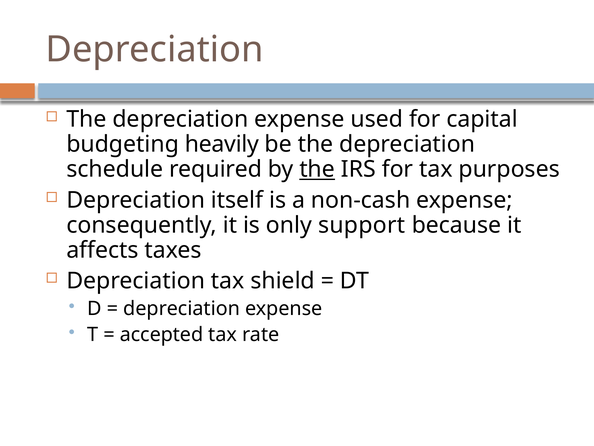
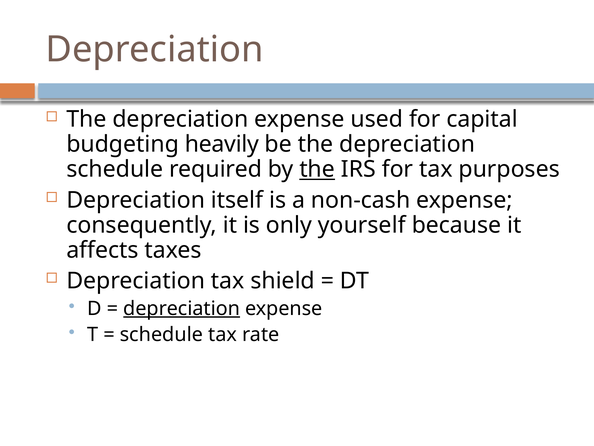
support: support -> yourself (362, 225)
depreciation underline: none -> present (182, 308)
accepted: accepted -> schedule (161, 334)
